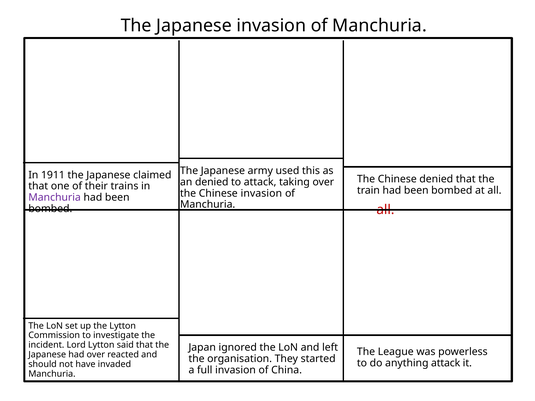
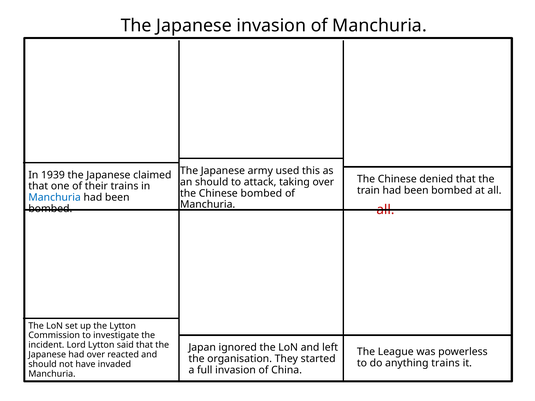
1911: 1911 -> 1939 (53, 175)
an denied: denied -> should (212, 182)
Chinese invasion: invasion -> bombed (261, 193)
Manchuria colour: purple -> blue (55, 198)
anything attack: attack -> trains (446, 363)
